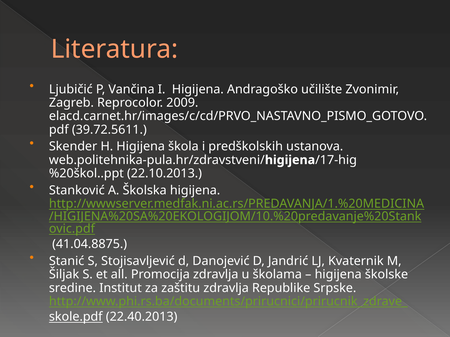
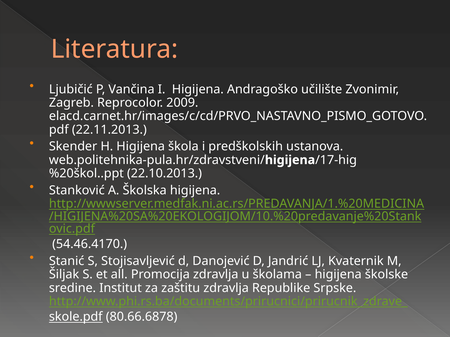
39.72.5611: 39.72.5611 -> 22.11.2013 (109, 130)
41.04.8875: 41.04.8875 -> 54.46.4170 (90, 244)
22.40.2013: 22.40.2013 -> 80.66.6878 (142, 317)
